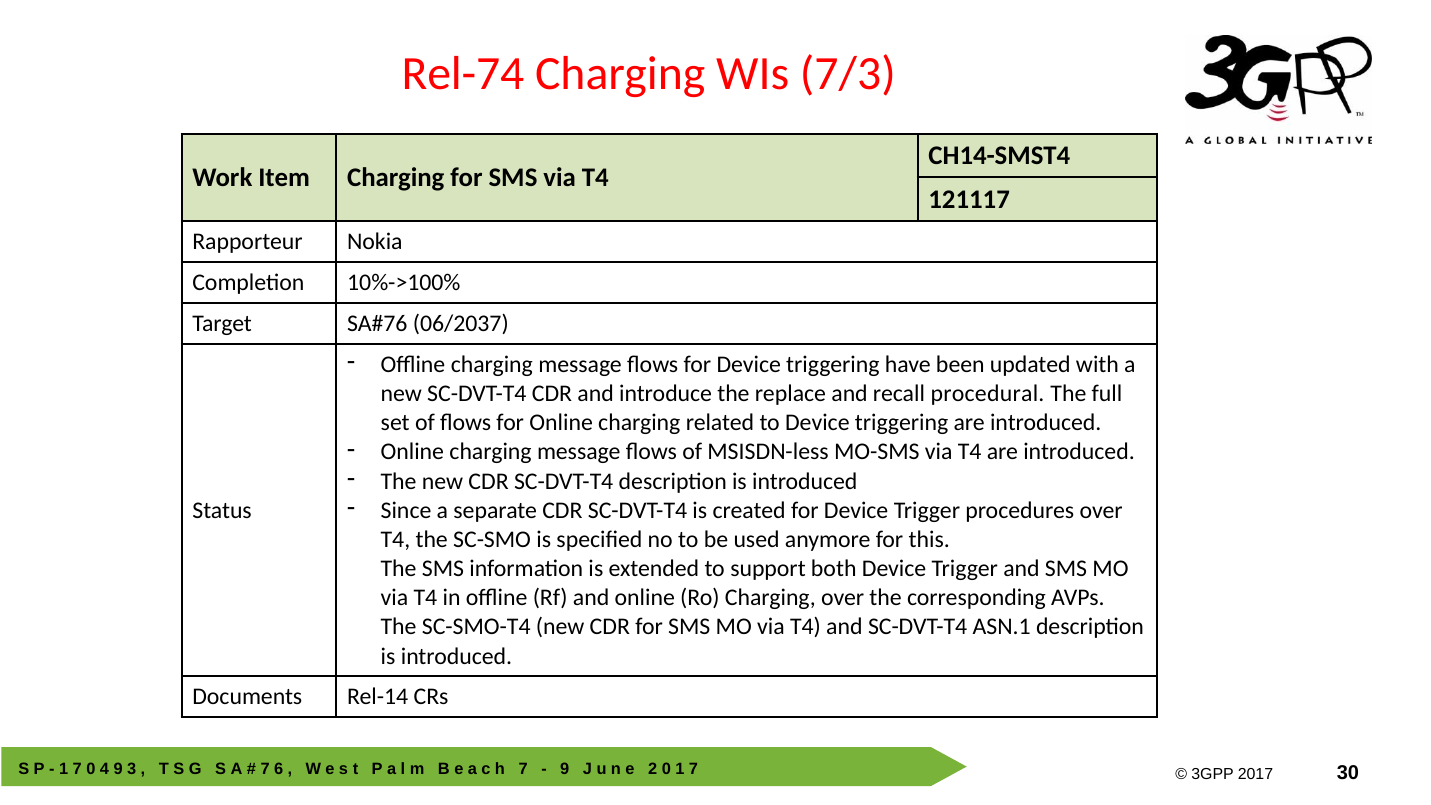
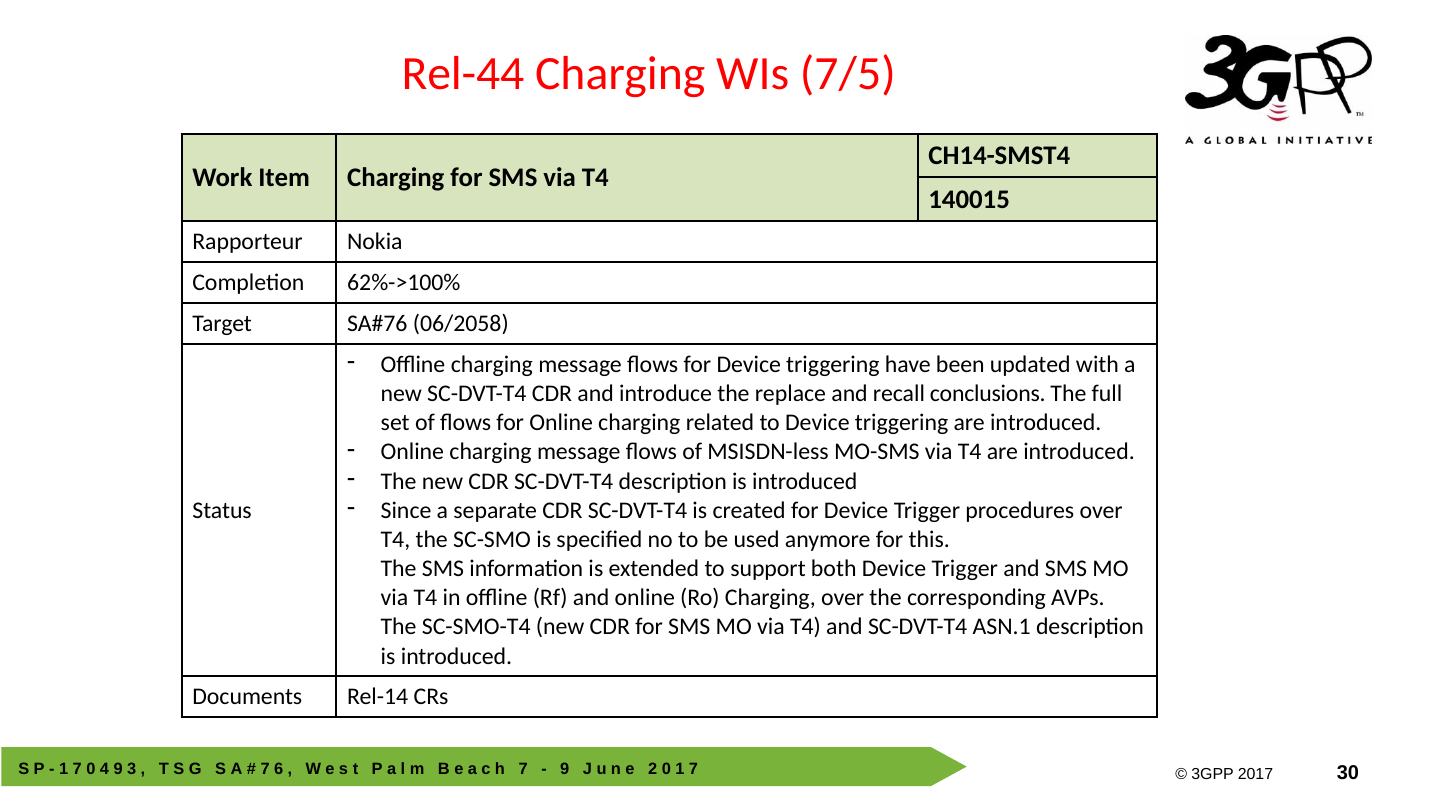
Rel-74: Rel-74 -> Rel-44 (463, 74)
7/3: 7/3 -> 7/5 (848, 74)
121117: 121117 -> 140015 (969, 199)
10%->100%: 10%->100% -> 62%->100% (404, 283)
06/2037: 06/2037 -> 06/2058 (461, 324)
procedural: procedural -> conclusions (988, 394)
